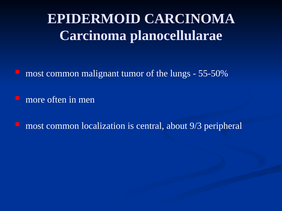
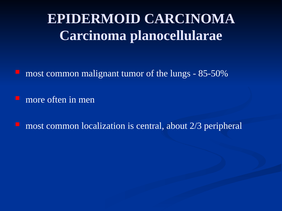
55-50%: 55-50% -> 85-50% (213, 74)
9/3: 9/3 -> 2/3 (196, 126)
